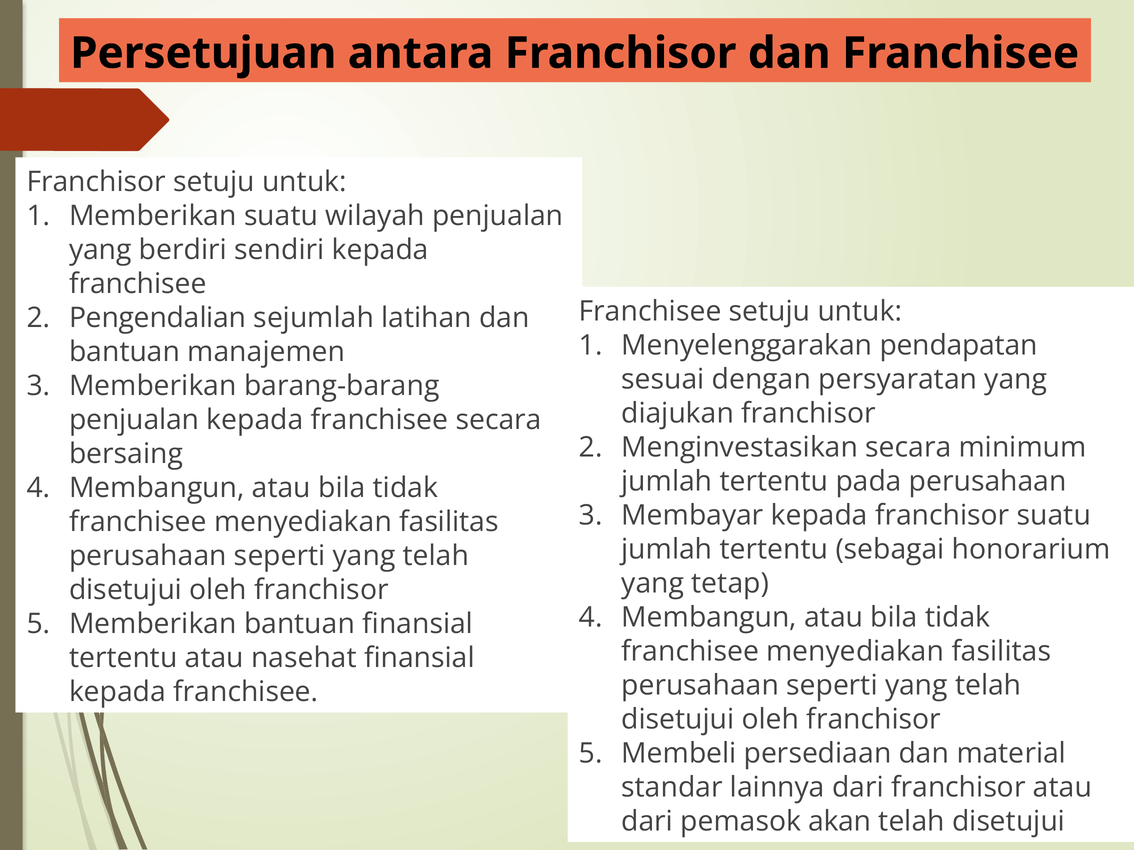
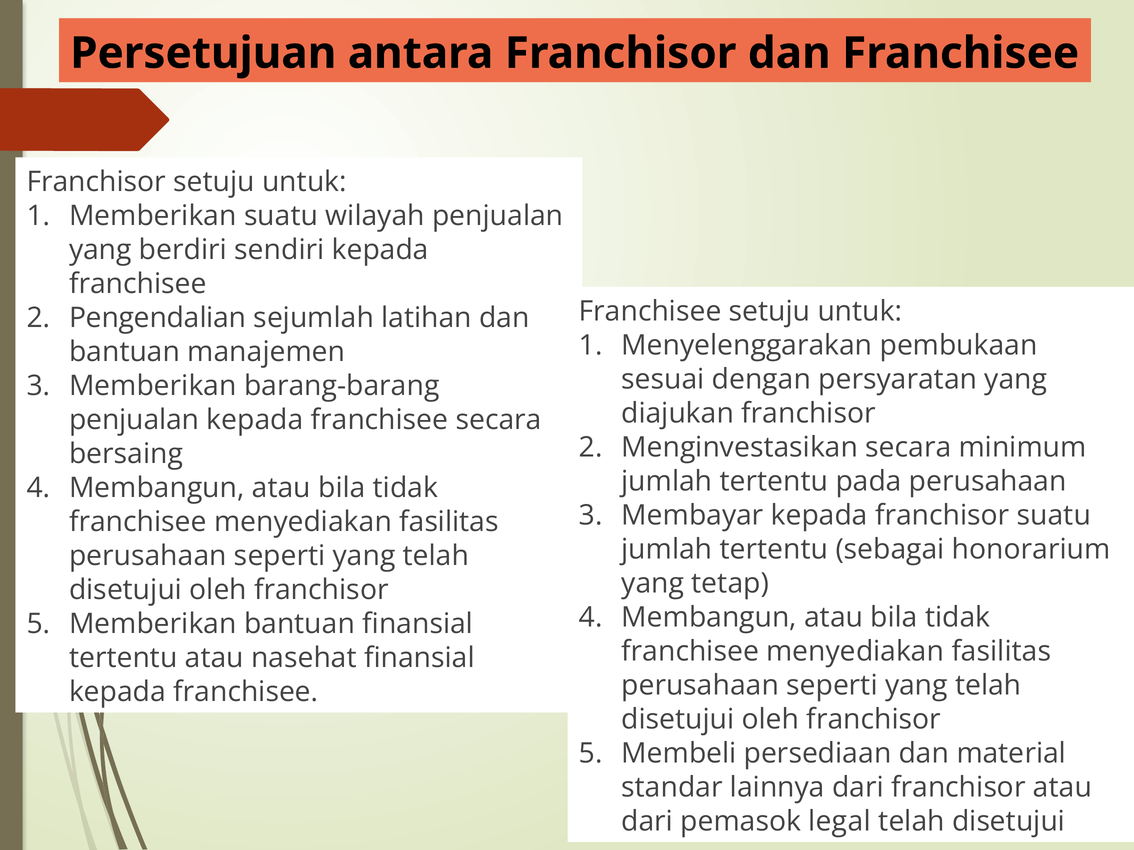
pendapatan: pendapatan -> pembukaan (959, 346)
akan: akan -> legal (840, 822)
